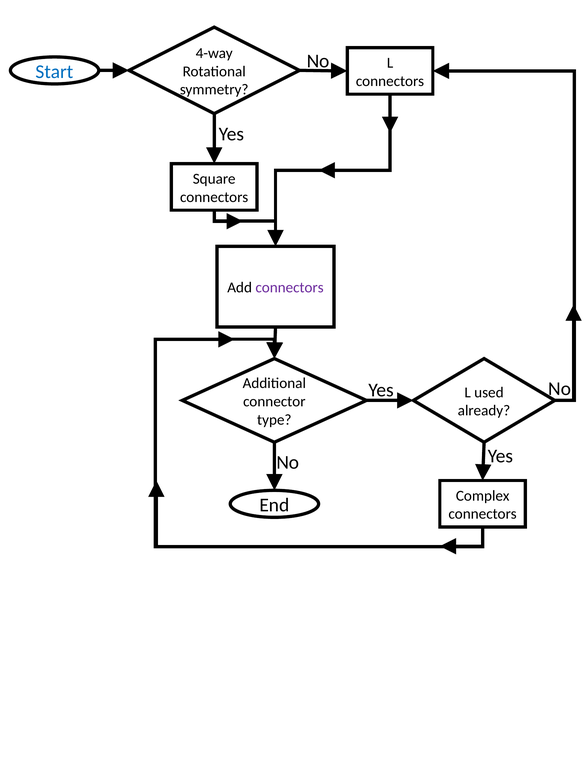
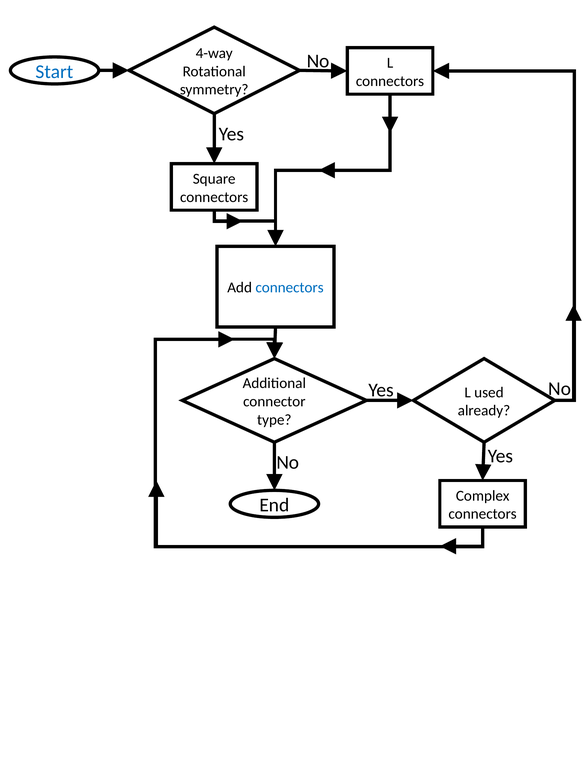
connectors colour: purple -> blue (290, 288)
